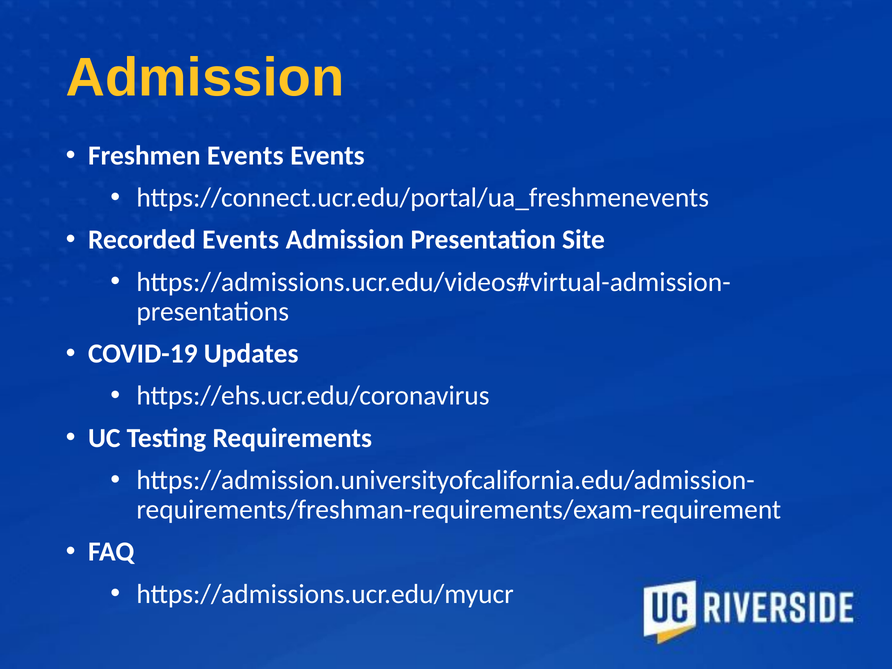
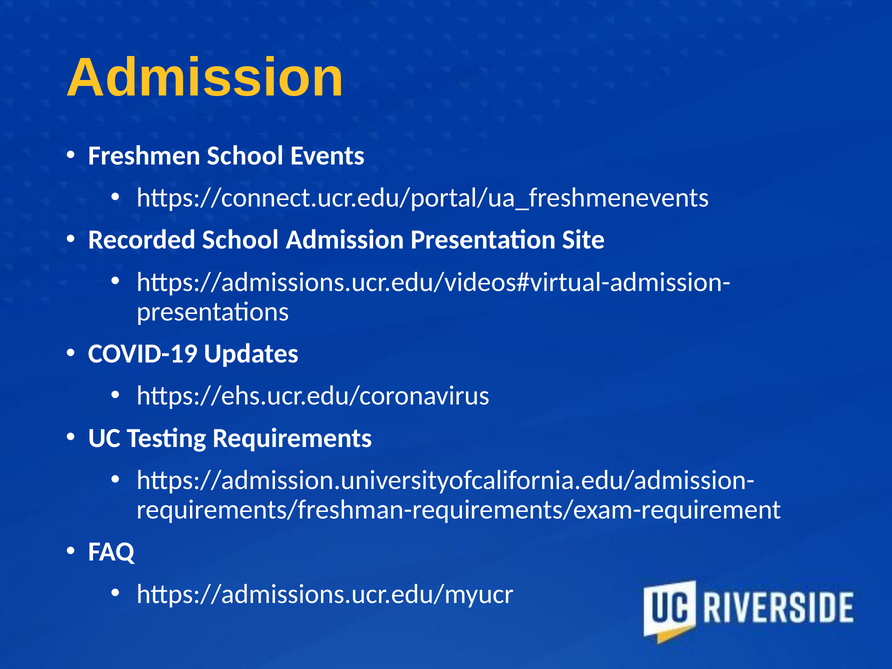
Freshmen Events: Events -> School (245, 156)
Recorded Events: Events -> School (241, 240)
